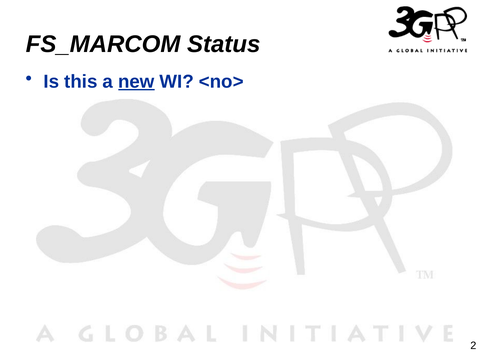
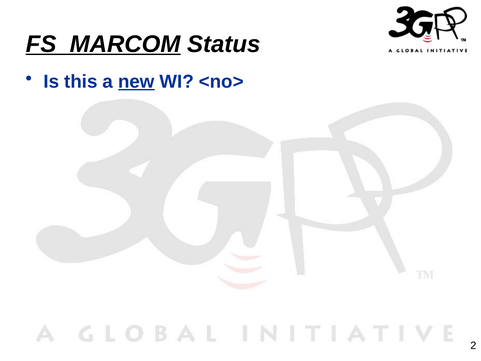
FS_MARCOM underline: none -> present (103, 44)
